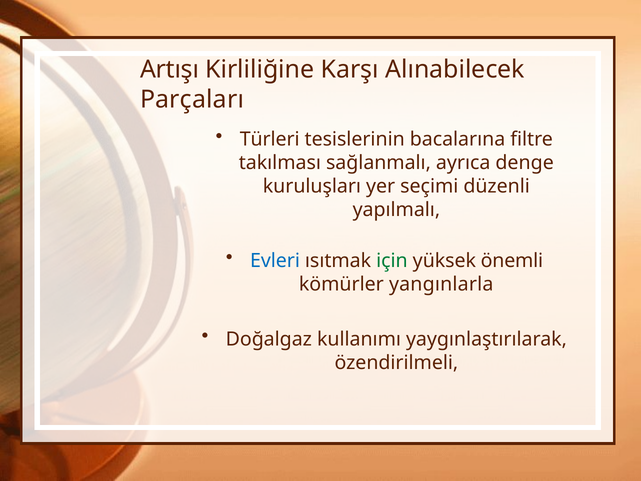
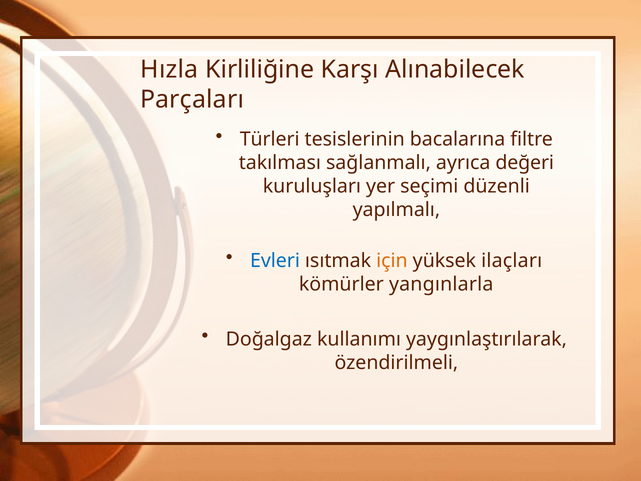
Artışı: Artışı -> Hızla (169, 70)
denge: denge -> değeri (525, 163)
için colour: green -> orange (392, 261)
önemli: önemli -> ilaçları (512, 261)
